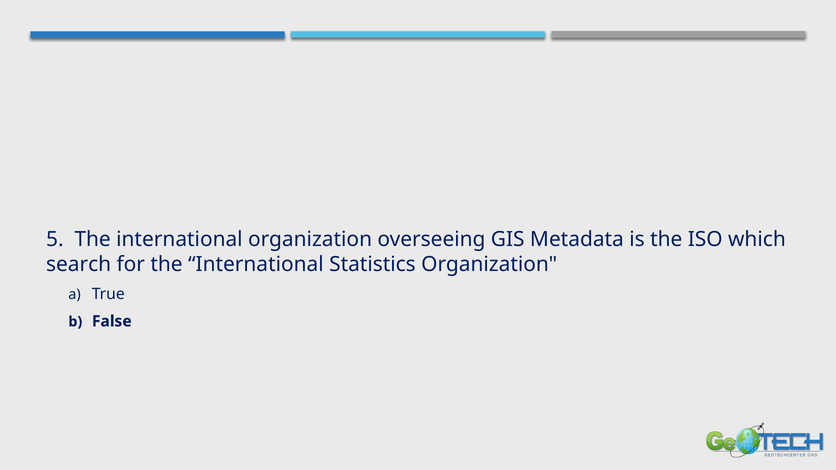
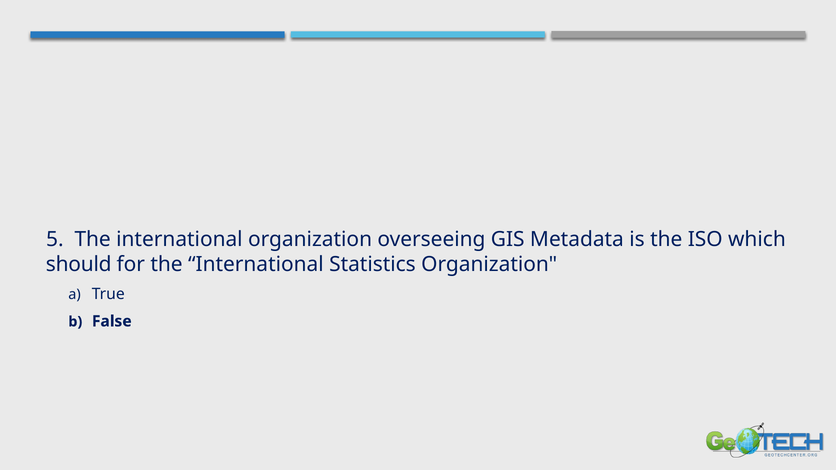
search: search -> should (79, 264)
